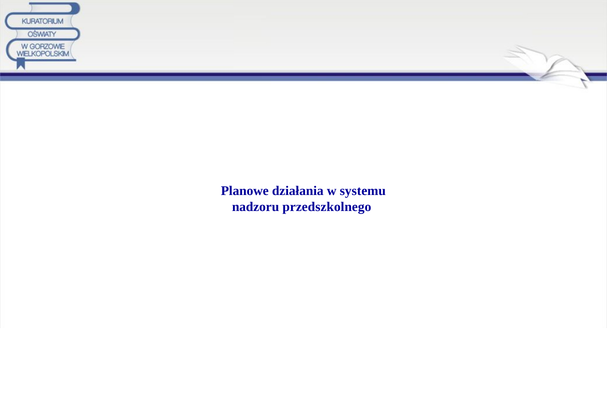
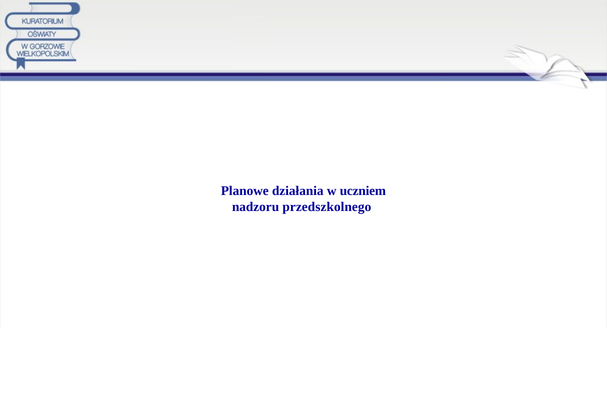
systemu: systemu -> uczniem (363, 191)
